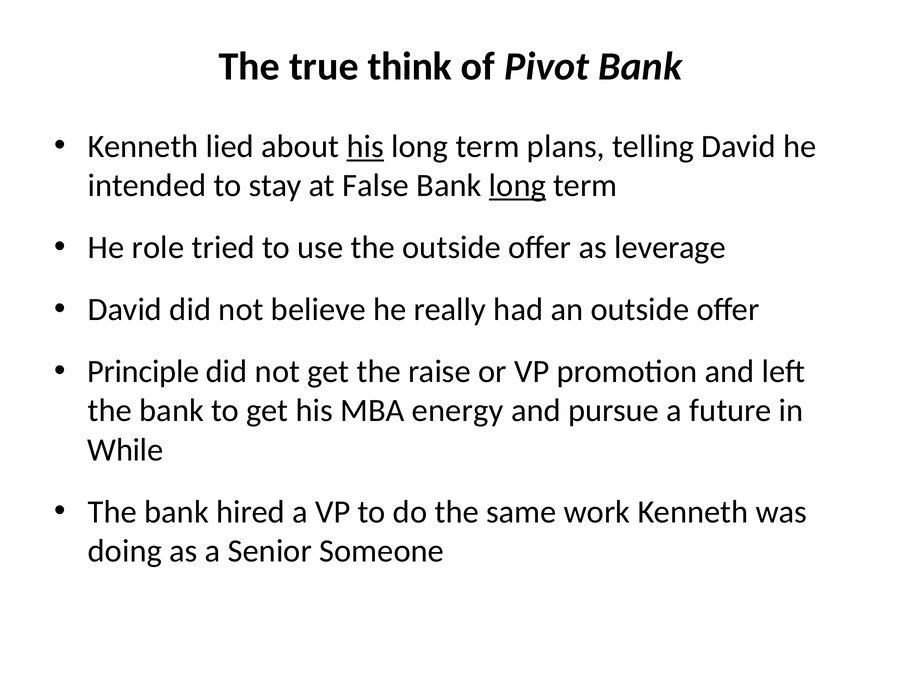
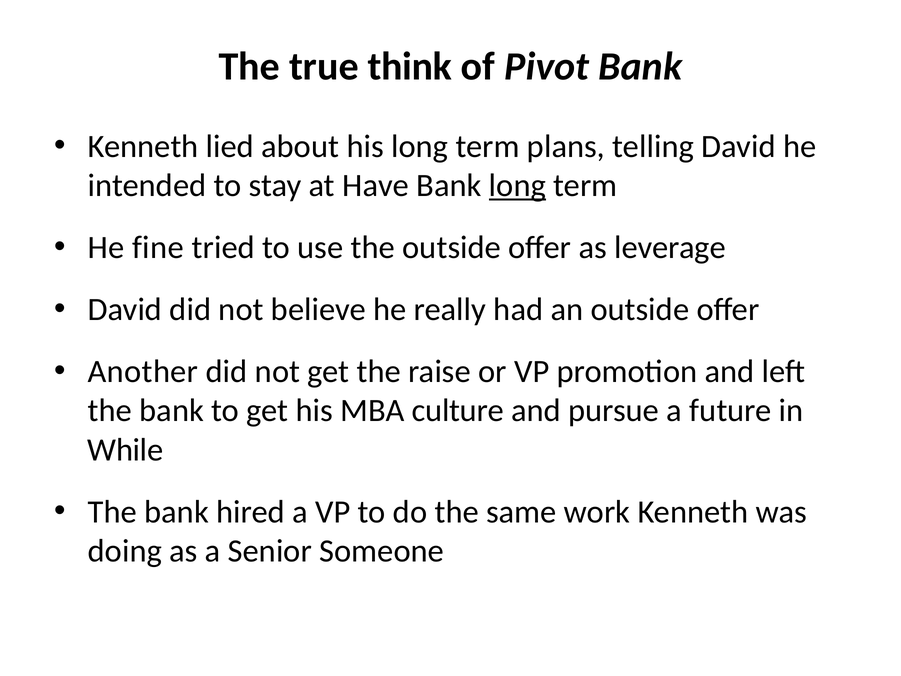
his underline: present -> none (365, 146)
False: False -> Have (376, 185)
role: role -> fine (158, 248)
Principle: Principle -> Another (143, 372)
energy: energy -> culture (458, 411)
